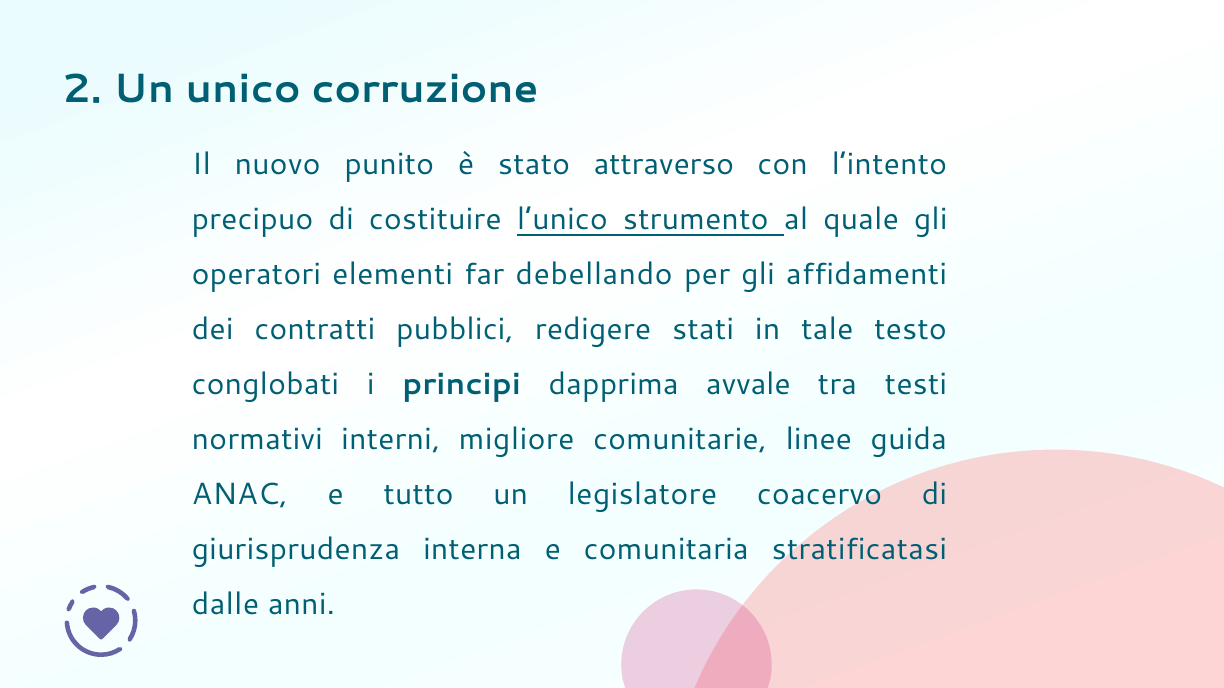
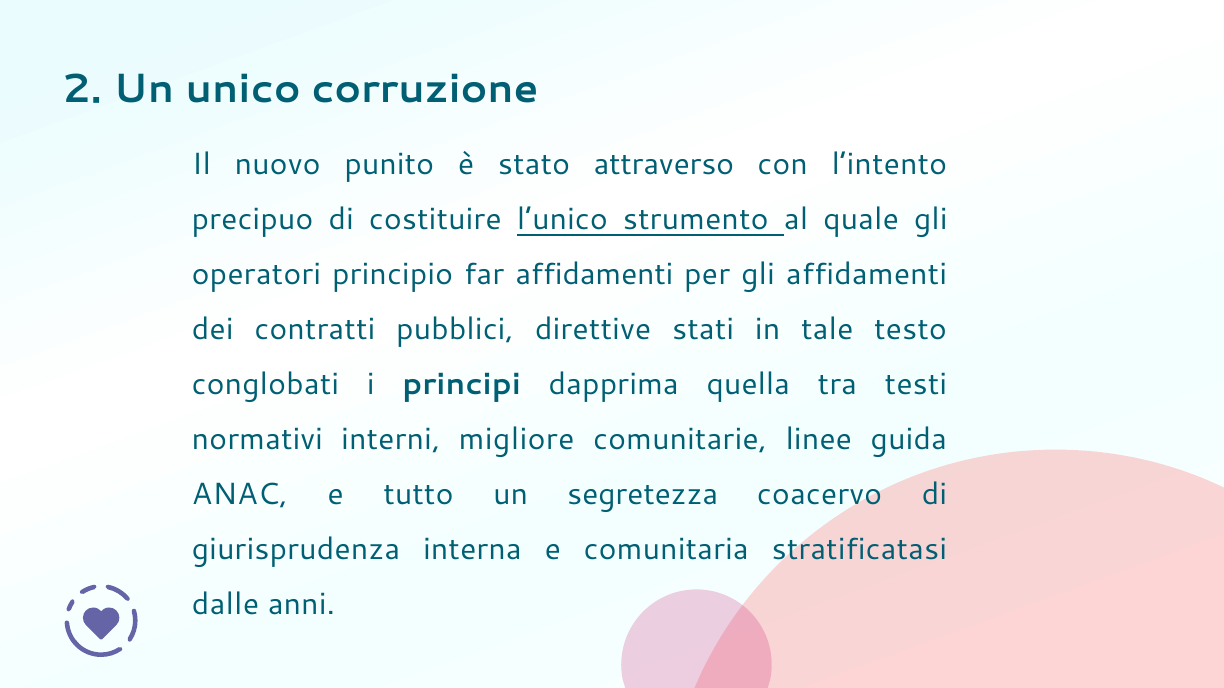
elementi: elementi -> principio (393, 275)
far debellando: debellando -> affidamenti (594, 275)
redigere: redigere -> direttive (593, 330)
avvale: avvale -> quella (748, 385)
legislatore: legislatore -> segretezza (643, 495)
